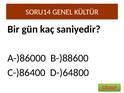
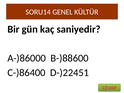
D-)64800: D-)64800 -> D-)22451 (69, 73)
